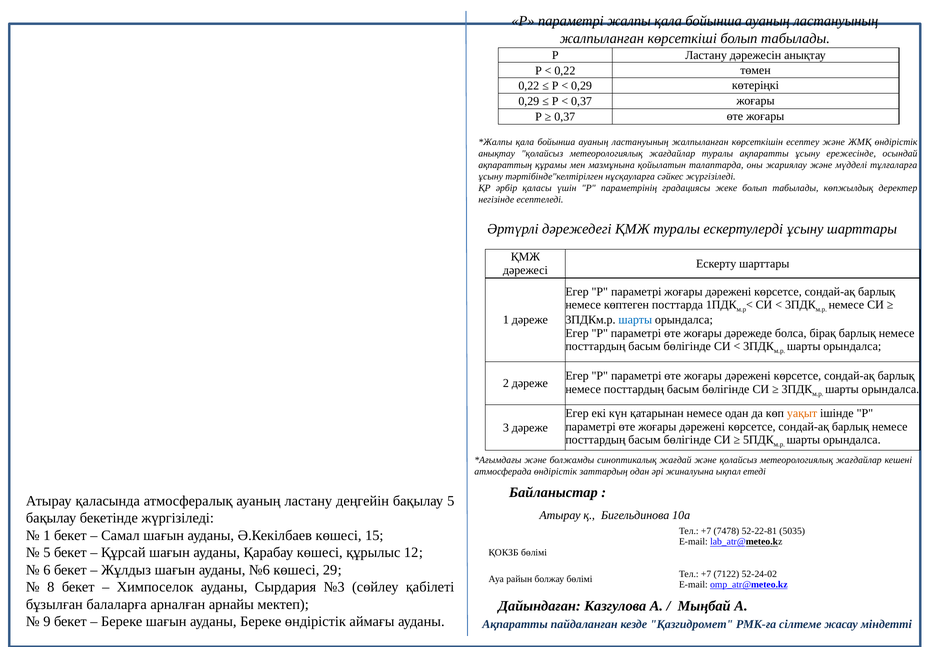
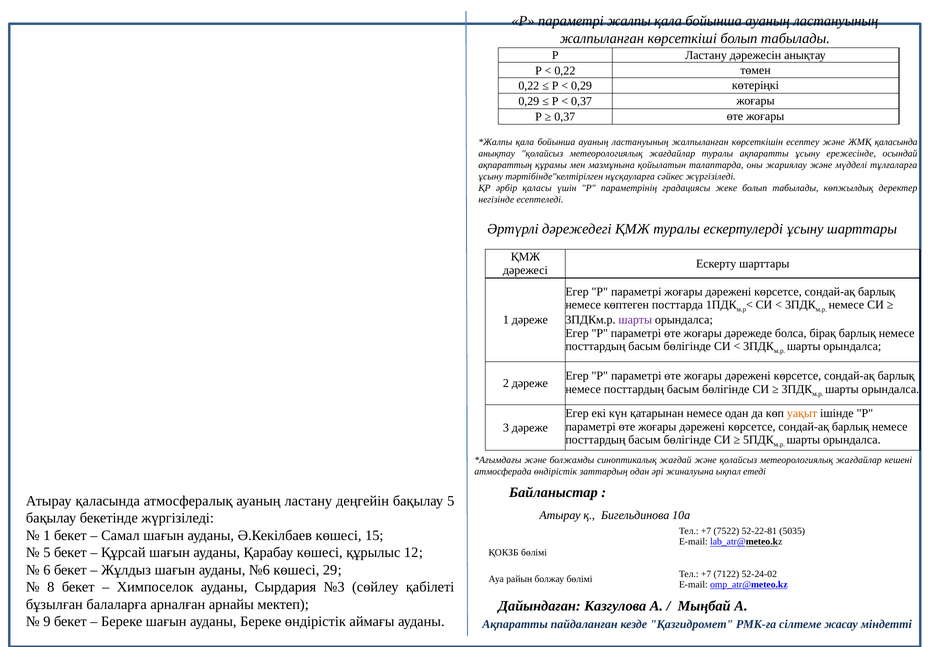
ЖМҚ өндірістік: өндірістік -> қаласында (896, 142)
шарты colour: blue -> purple (635, 320)
7478: 7478 -> 7522 (726, 531)
